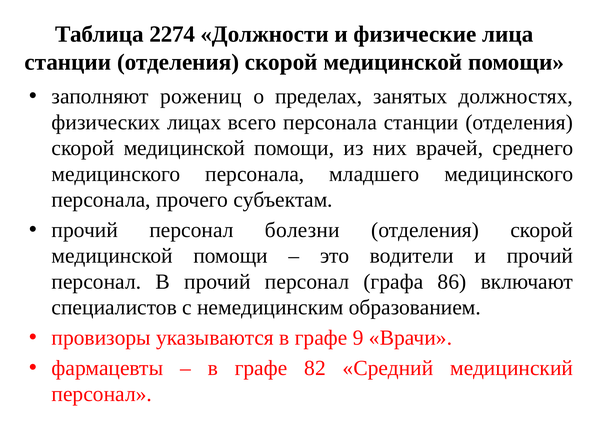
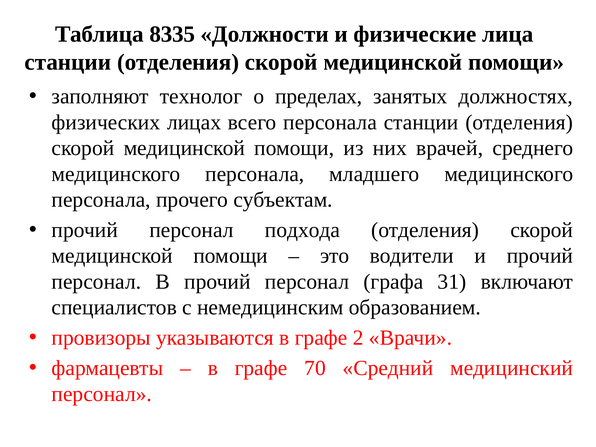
2274: 2274 -> 8335 (172, 34)
рожениц: рожениц -> технолог (201, 97)
болезни: болезни -> подхода (302, 230)
86: 86 -> 31 (452, 282)
9: 9 -> 2 (358, 338)
82: 82 -> 70 (315, 368)
